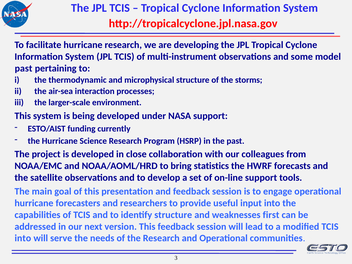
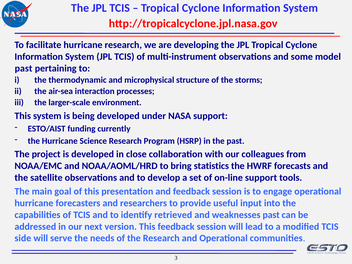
identify structure: structure -> retrieved (173, 215)
weaknesses first: first -> past (271, 215)
into: into -> side (23, 238)
